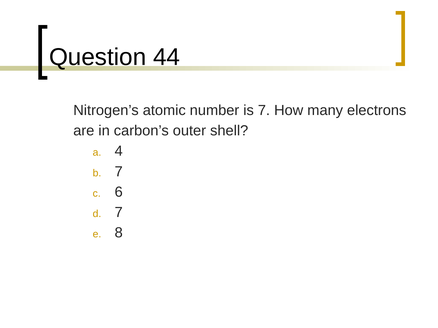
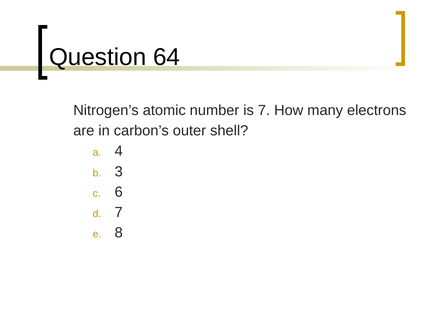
44: 44 -> 64 (167, 57)
7: 7 -> 3 (119, 172)
